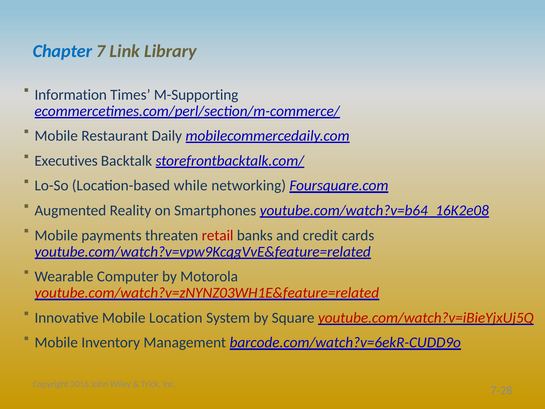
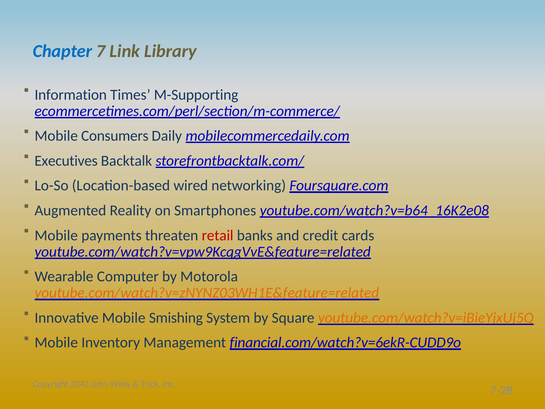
Restaurant: Restaurant -> Consumers (115, 136)
while: while -> wired (191, 186)
youtube.com/watch?v=zNYNZ03WH1E&feature=related colour: red -> orange (207, 293)
Location: Location -> Smishing (176, 318)
youtube.com/watch?v=iBieYjxUj5Q colour: red -> orange (426, 318)
barcode.com/watch?v=6ekR-CUDD9o: barcode.com/watch?v=6ekR-CUDD9o -> financial.com/watch?v=6ekR-CUDD9o (345, 342)
2016: 2016 -> 2042 (80, 384)
